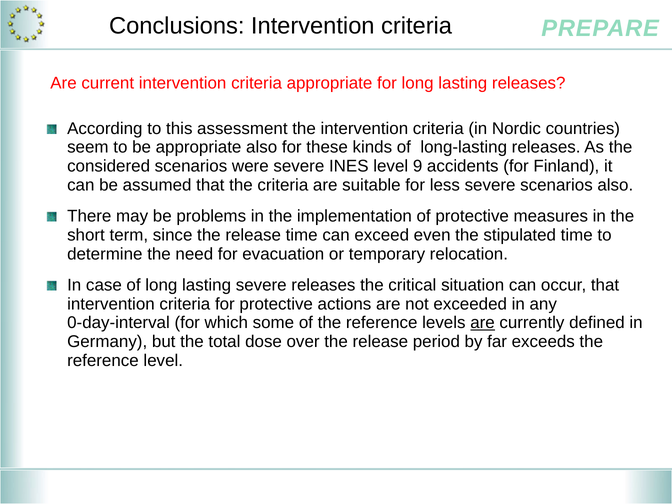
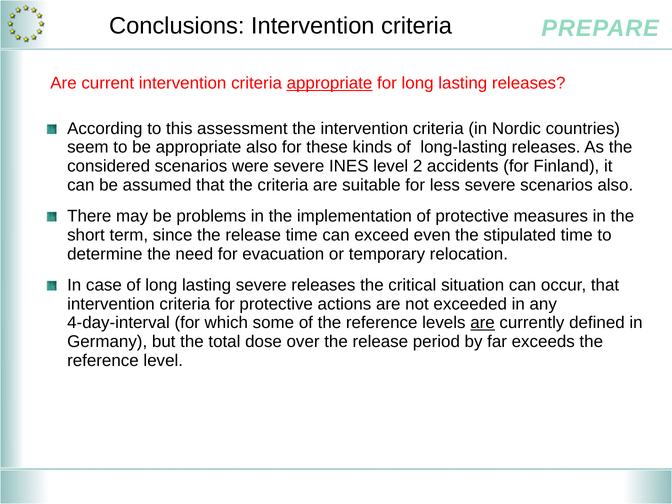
appropriate underline: none -> present (330, 83)
9: 9 -> 2 (418, 166)
0-day-interval: 0-day-interval -> 4-day-interval (118, 323)
